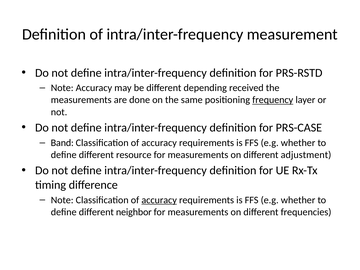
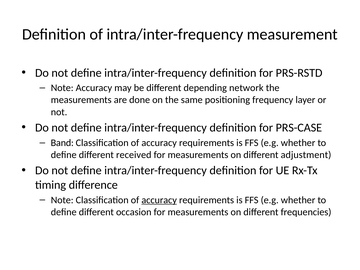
received: received -> network (246, 88)
frequency underline: present -> none (273, 100)
resource: resource -> received (134, 155)
neighbor: neighbor -> occasion (134, 212)
